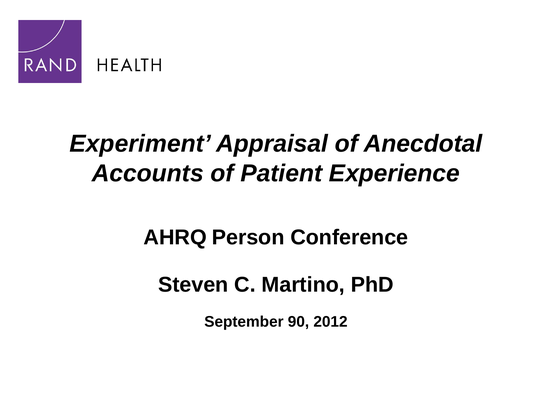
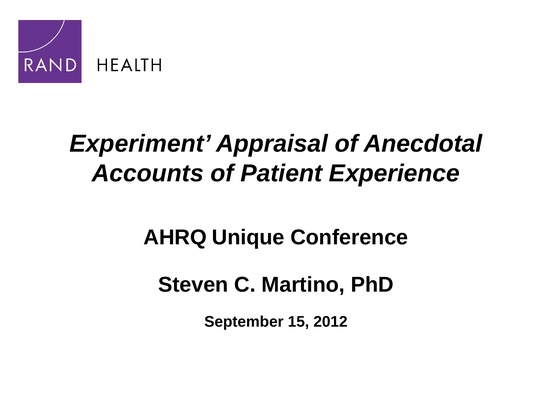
Person: Person -> Unique (248, 237)
90: 90 -> 15 (298, 322)
